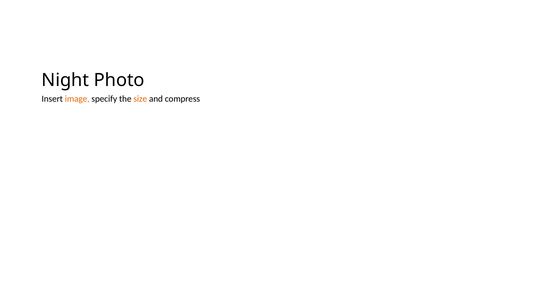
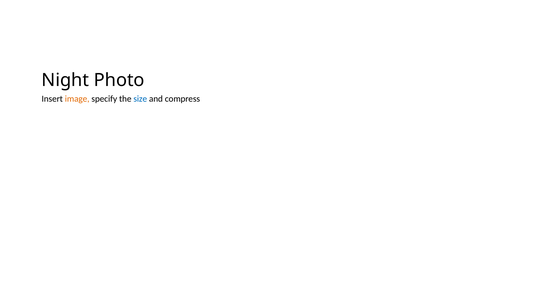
size colour: orange -> blue (140, 99)
